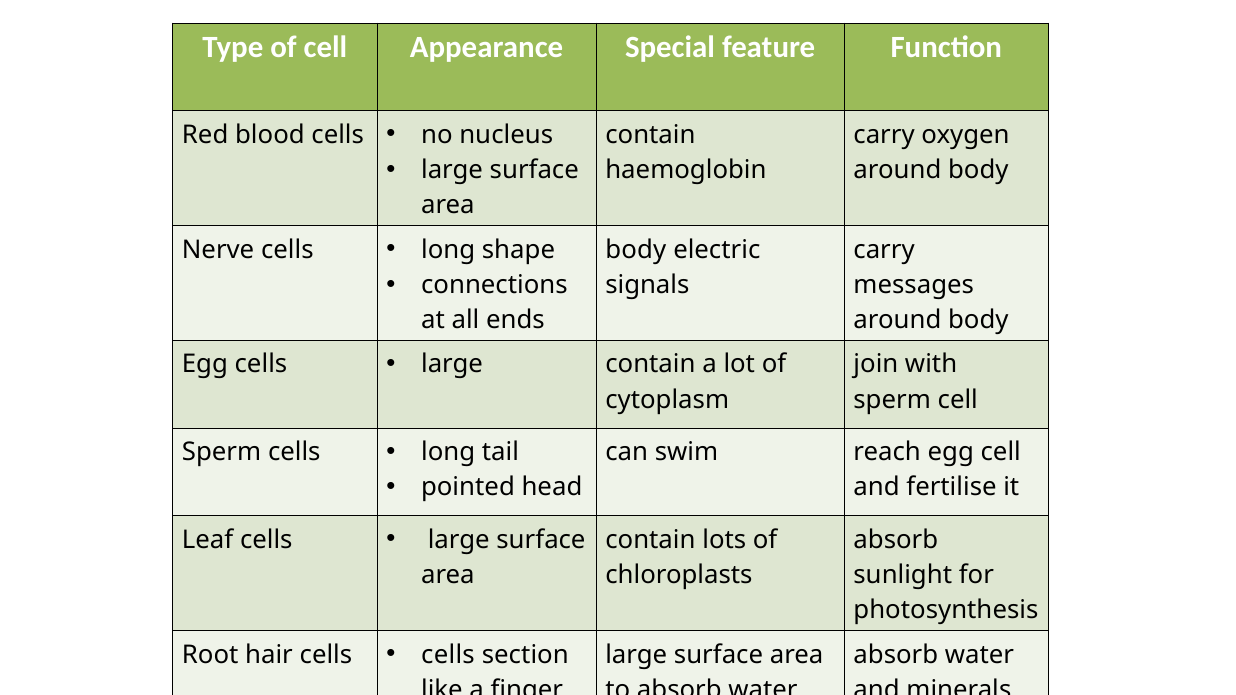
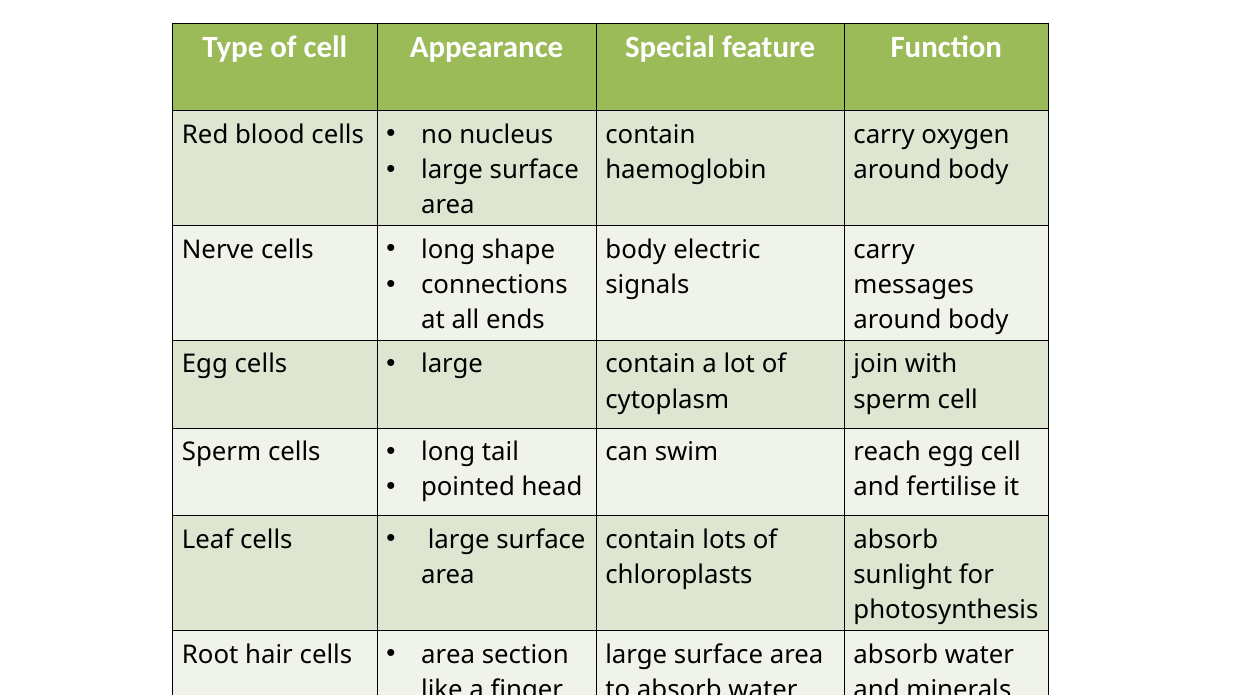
cells: cells -> area (448, 655)
